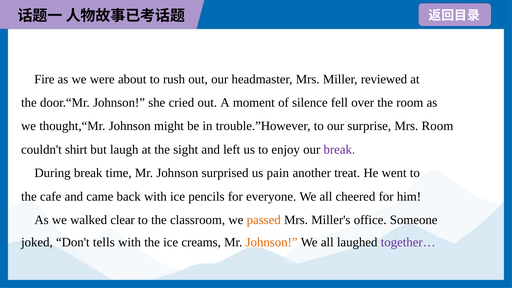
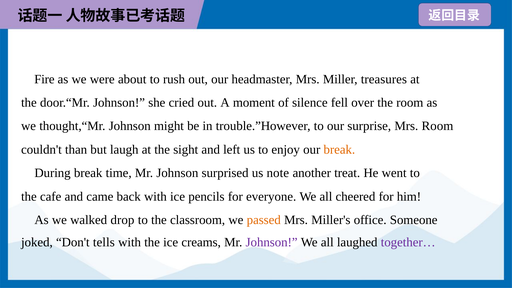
reviewed: reviewed -> treasures (384, 79)
shirt: shirt -> than (76, 150)
break colour: purple -> orange (339, 150)
pain: pain -> note (278, 173)
clear: clear -> drop (122, 220)
Johnson colour: orange -> purple (272, 242)
